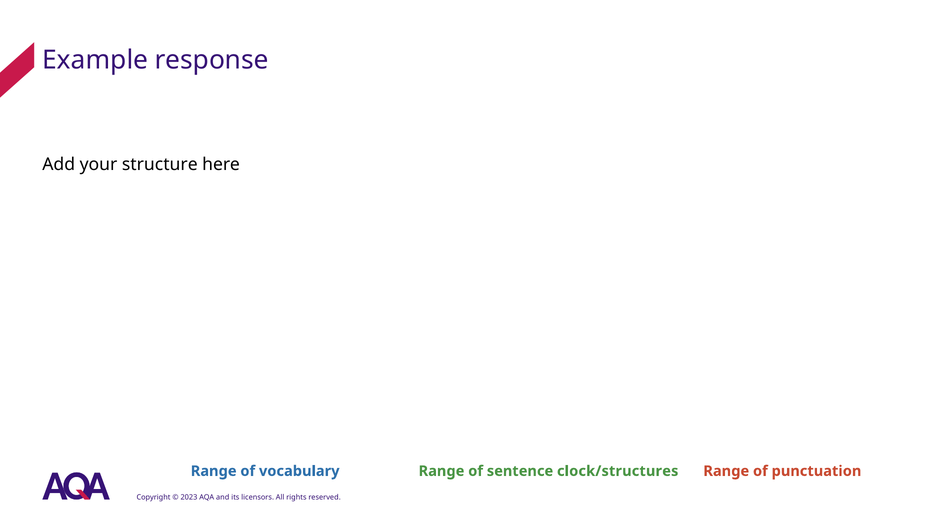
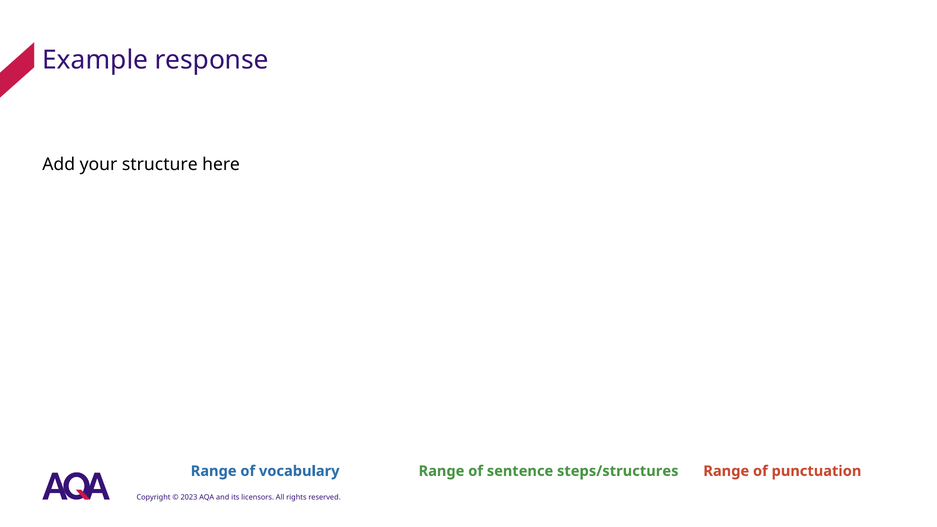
clock/structures: clock/structures -> steps/structures (618, 471)
